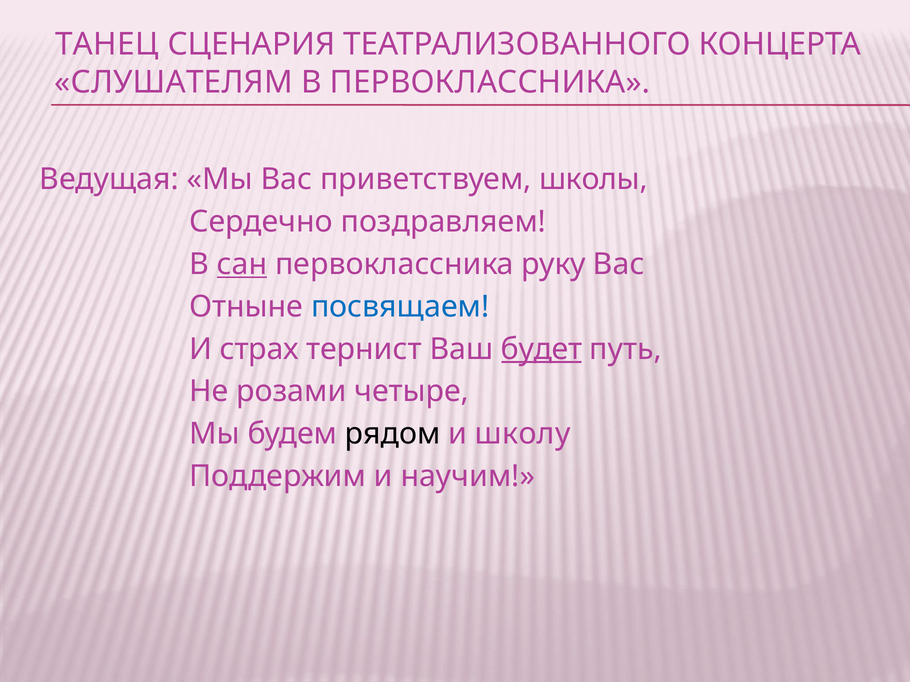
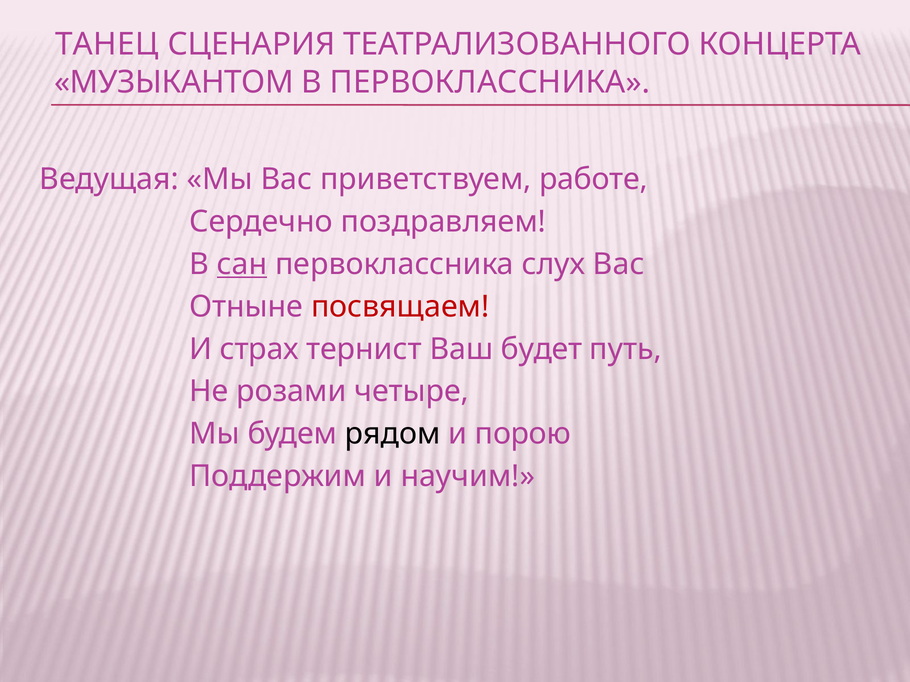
СЛУШАТЕЛЯМ: СЛУШАТЕЛЯМ -> МУЗЫКАНТОМ (174, 82)
школы: школы -> работе (593, 179)
руку: руку -> слух (553, 264)
посвящаем colour: blue -> red (400, 307)
будет underline: present -> none (542, 349)
школу: школу -> порою (523, 434)
